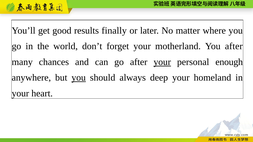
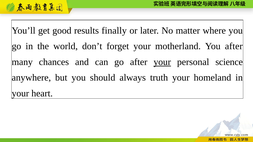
enough: enough -> science (229, 62)
you underline: present -> none (79, 78)
deep: deep -> truth (159, 78)
